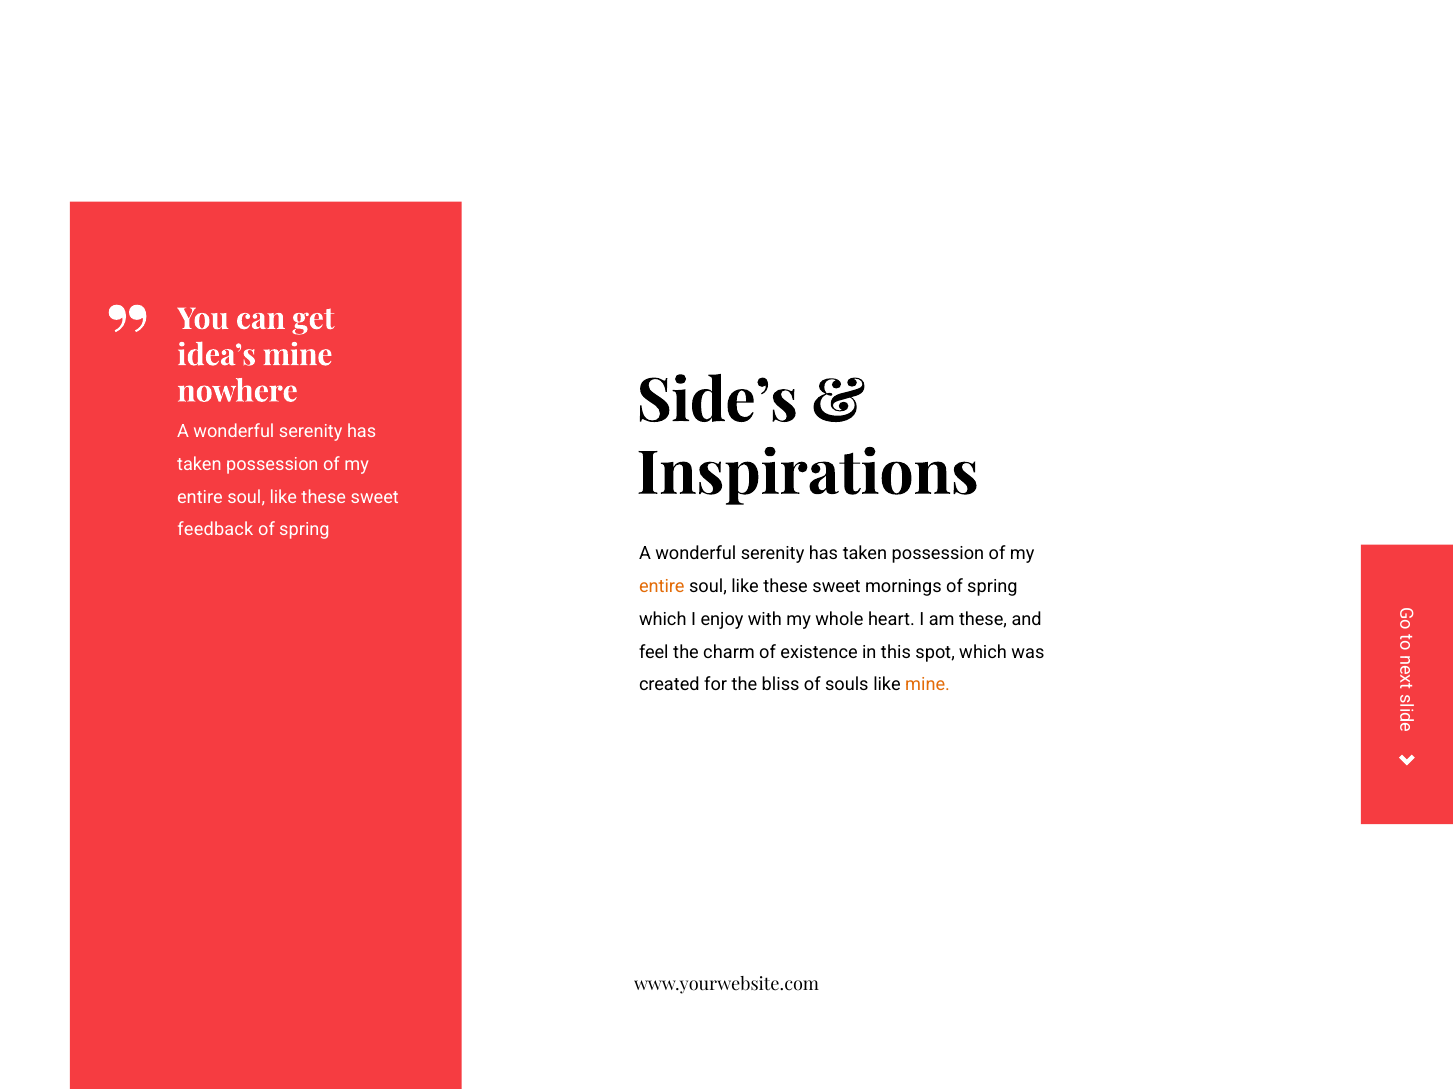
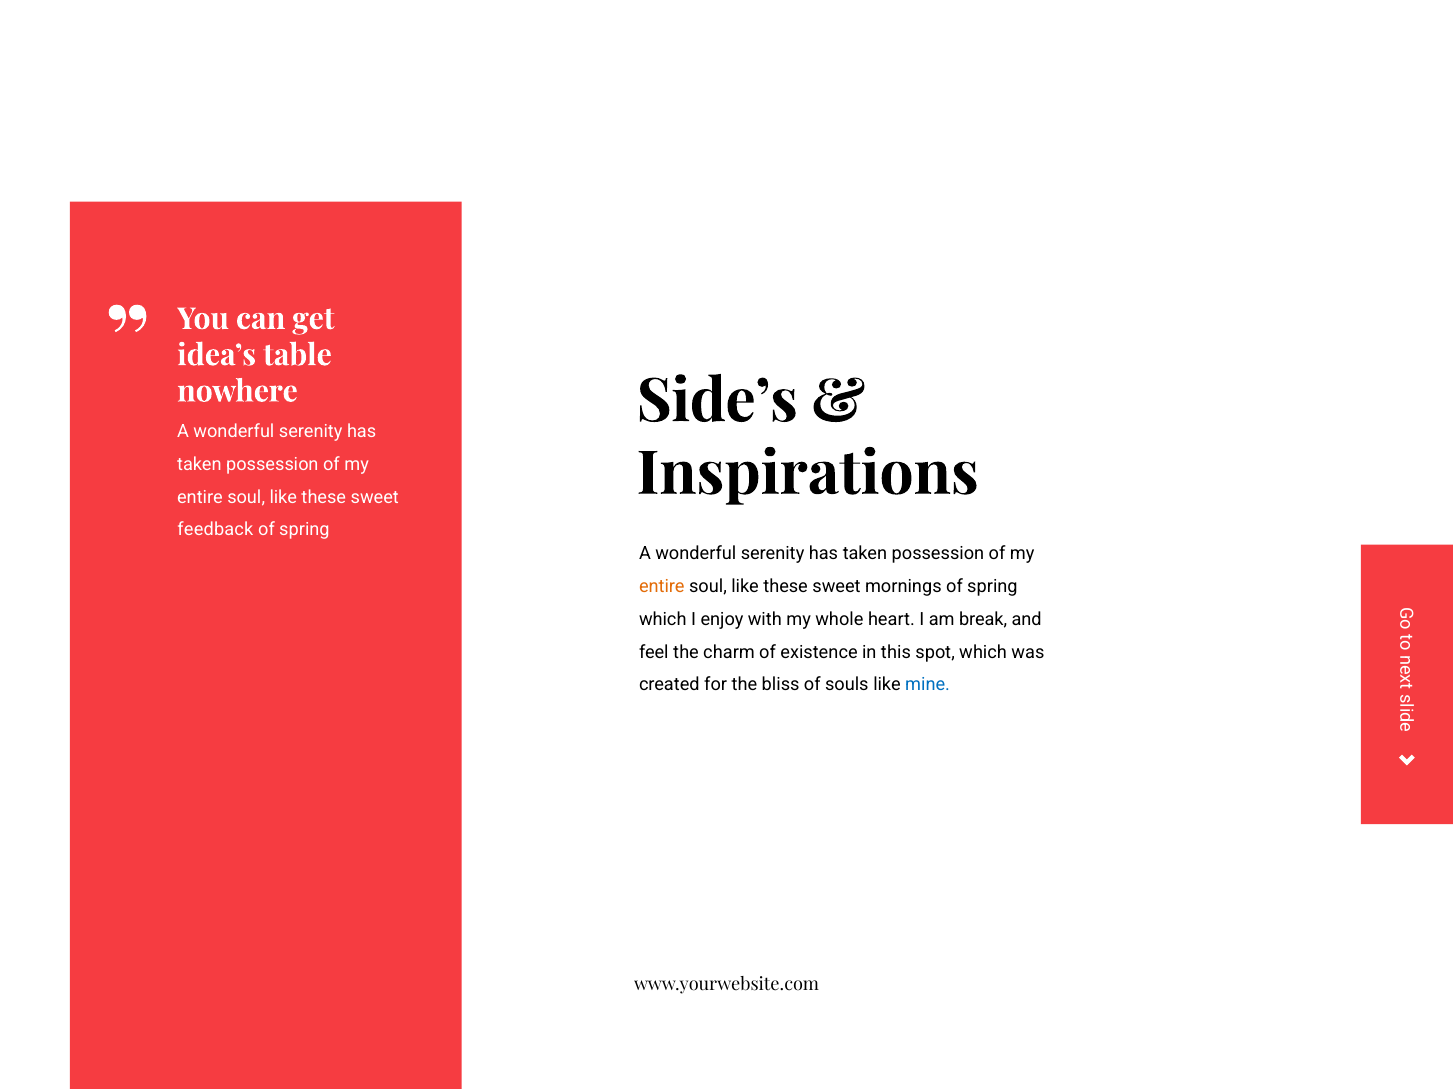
idea’s mine: mine -> table (297, 355)
am these: these -> break (983, 620)
mine colour: orange -> blue (928, 685)
